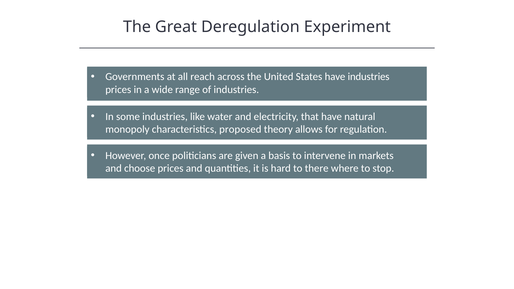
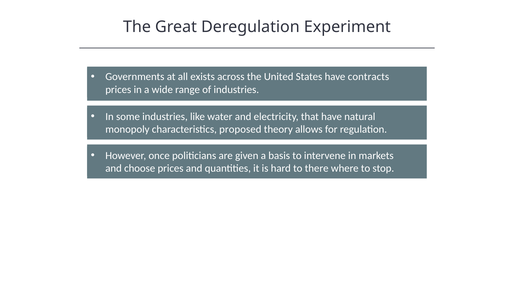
reach: reach -> exists (203, 77)
have industries: industries -> contracts (368, 77)
